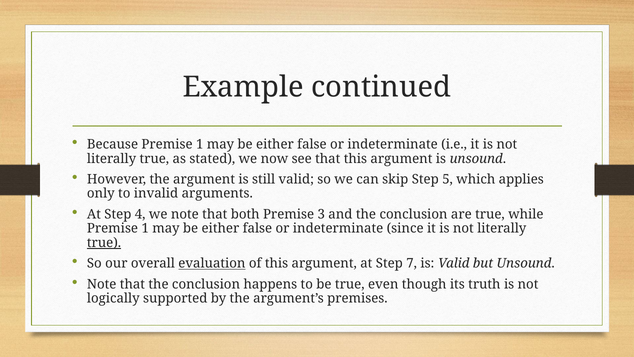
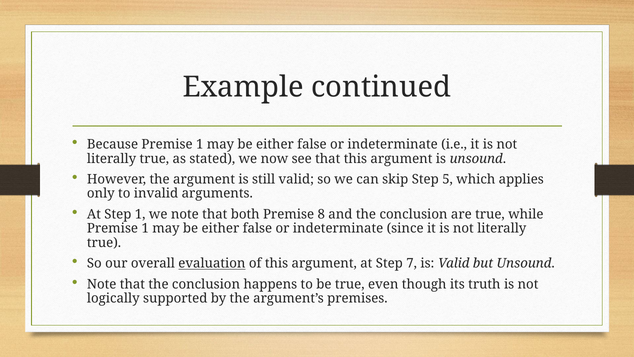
Step 4: 4 -> 1 (140, 214)
3: 3 -> 8 (321, 214)
true underline: present -> none (104, 243)
